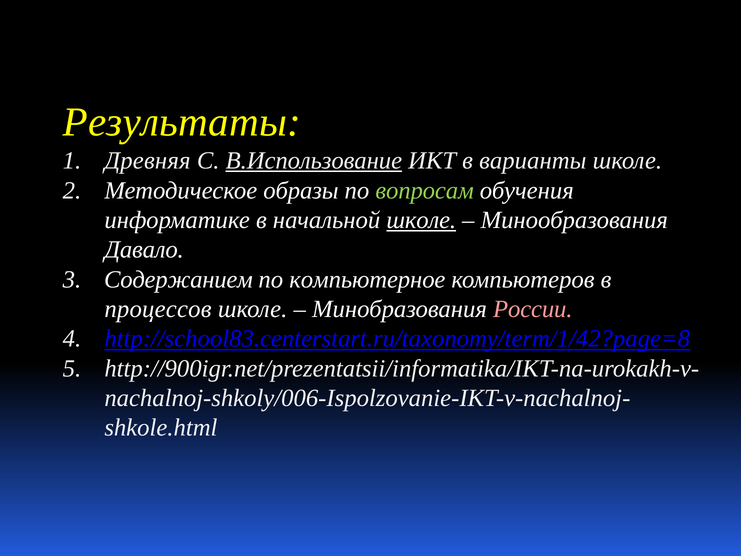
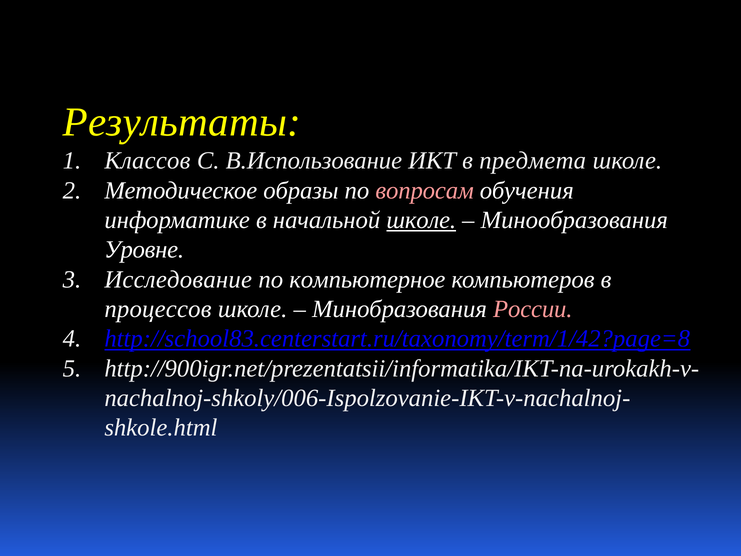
Древняя: Древняя -> Классов (147, 161)
В.Использование underline: present -> none (314, 161)
варианты: варианты -> предмета (533, 161)
вопросам colour: light green -> pink (425, 190)
Давало: Давало -> Уровне (144, 250)
Содержанием: Содержанием -> Исследование (178, 279)
